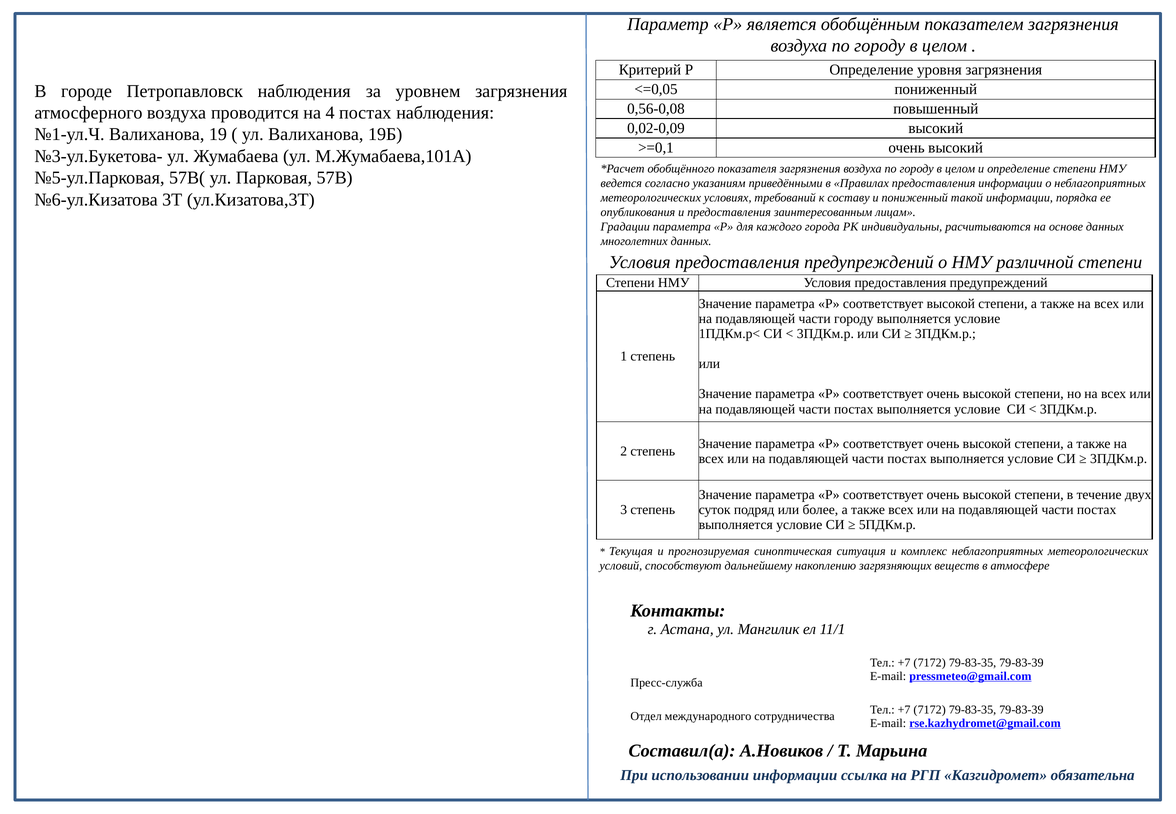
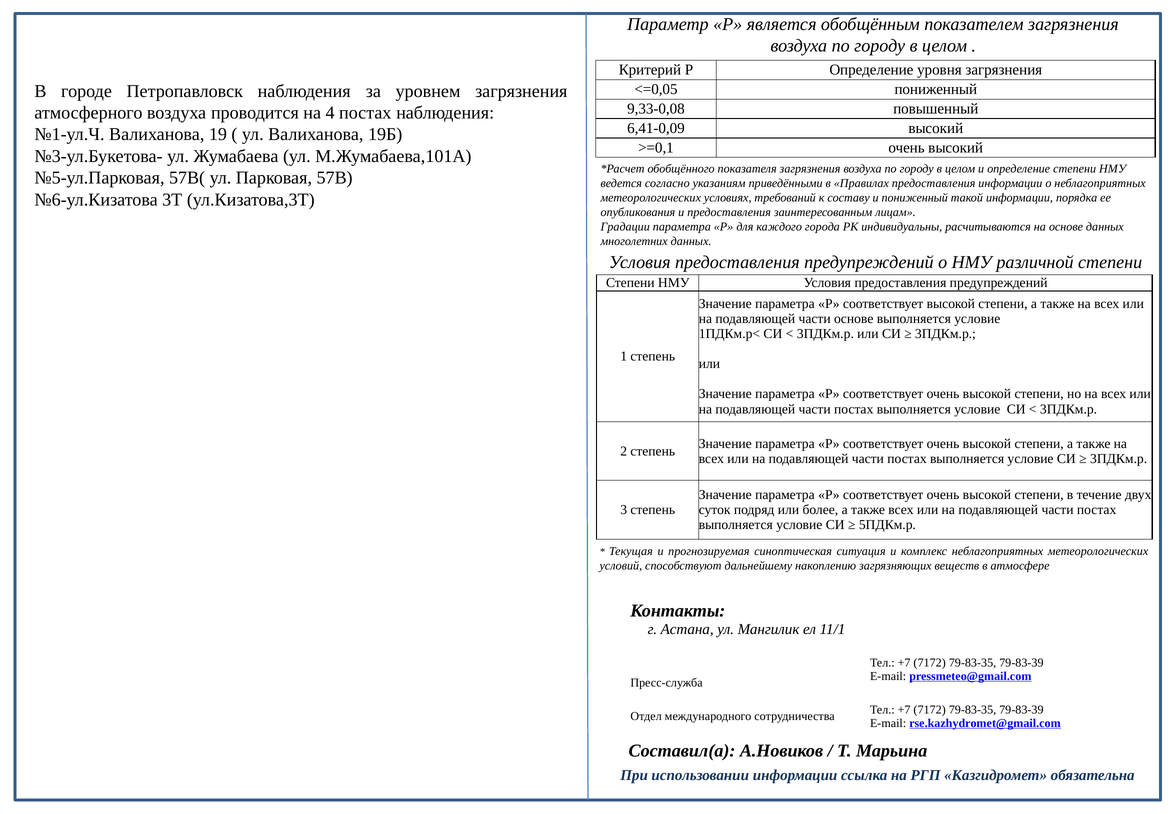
0,56-0,08: 0,56-0,08 -> 9,33-0,08 (656, 109)
0,02-0,09: 0,02-0,09 -> 6,41-0,09 (656, 128)
части городу: городу -> основе (854, 319)
